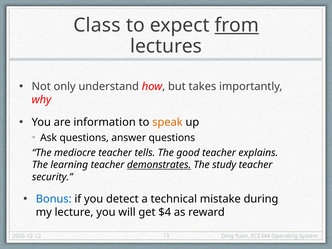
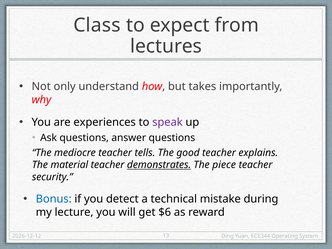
from underline: present -> none (237, 25)
information: information -> experiences (105, 122)
speak colour: orange -> purple (167, 122)
learning: learning -> material (69, 165)
study: study -> piece (224, 165)
$4: $4 -> $6 (165, 212)
